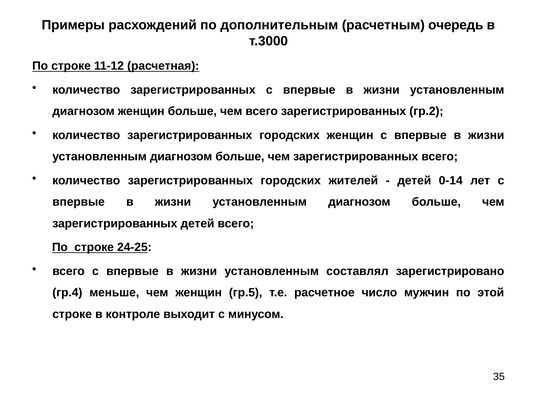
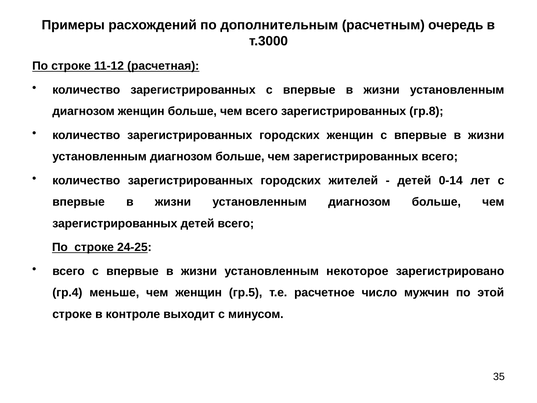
гр.2: гр.2 -> гр.8 (426, 111)
составлял: составлял -> некоторое (357, 271)
